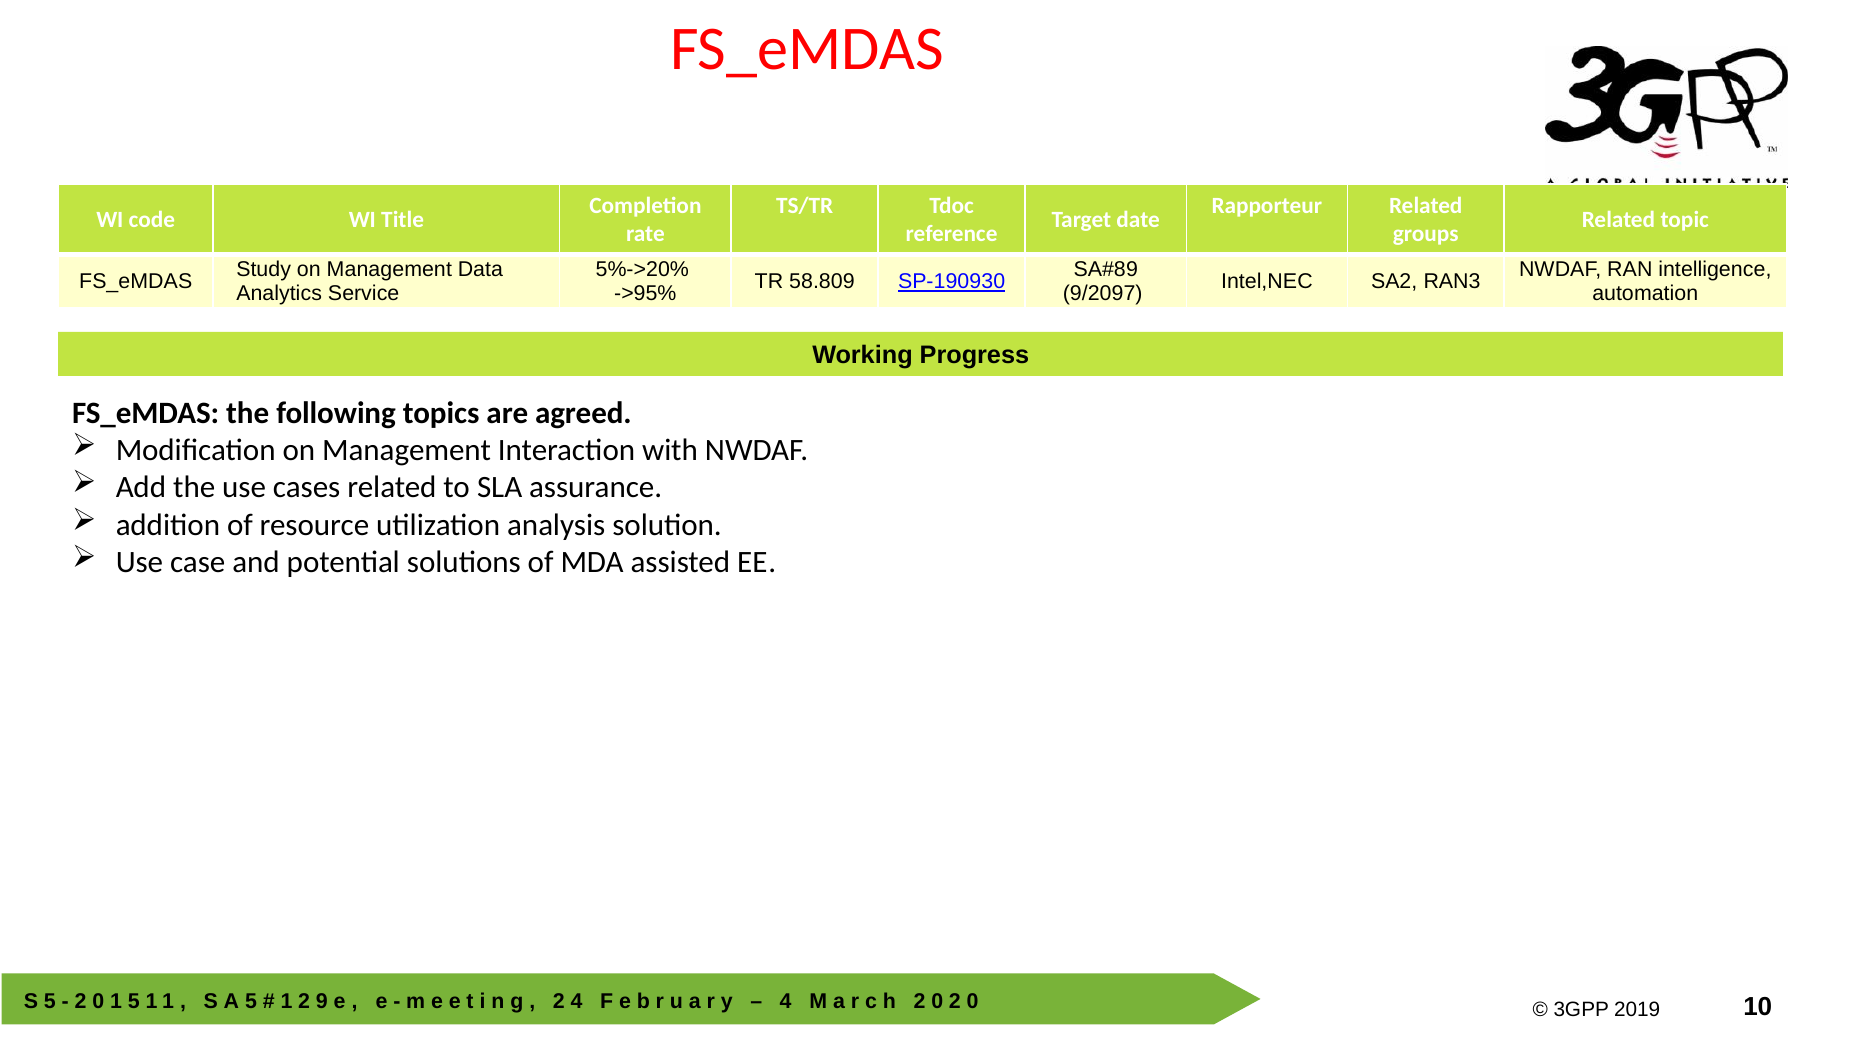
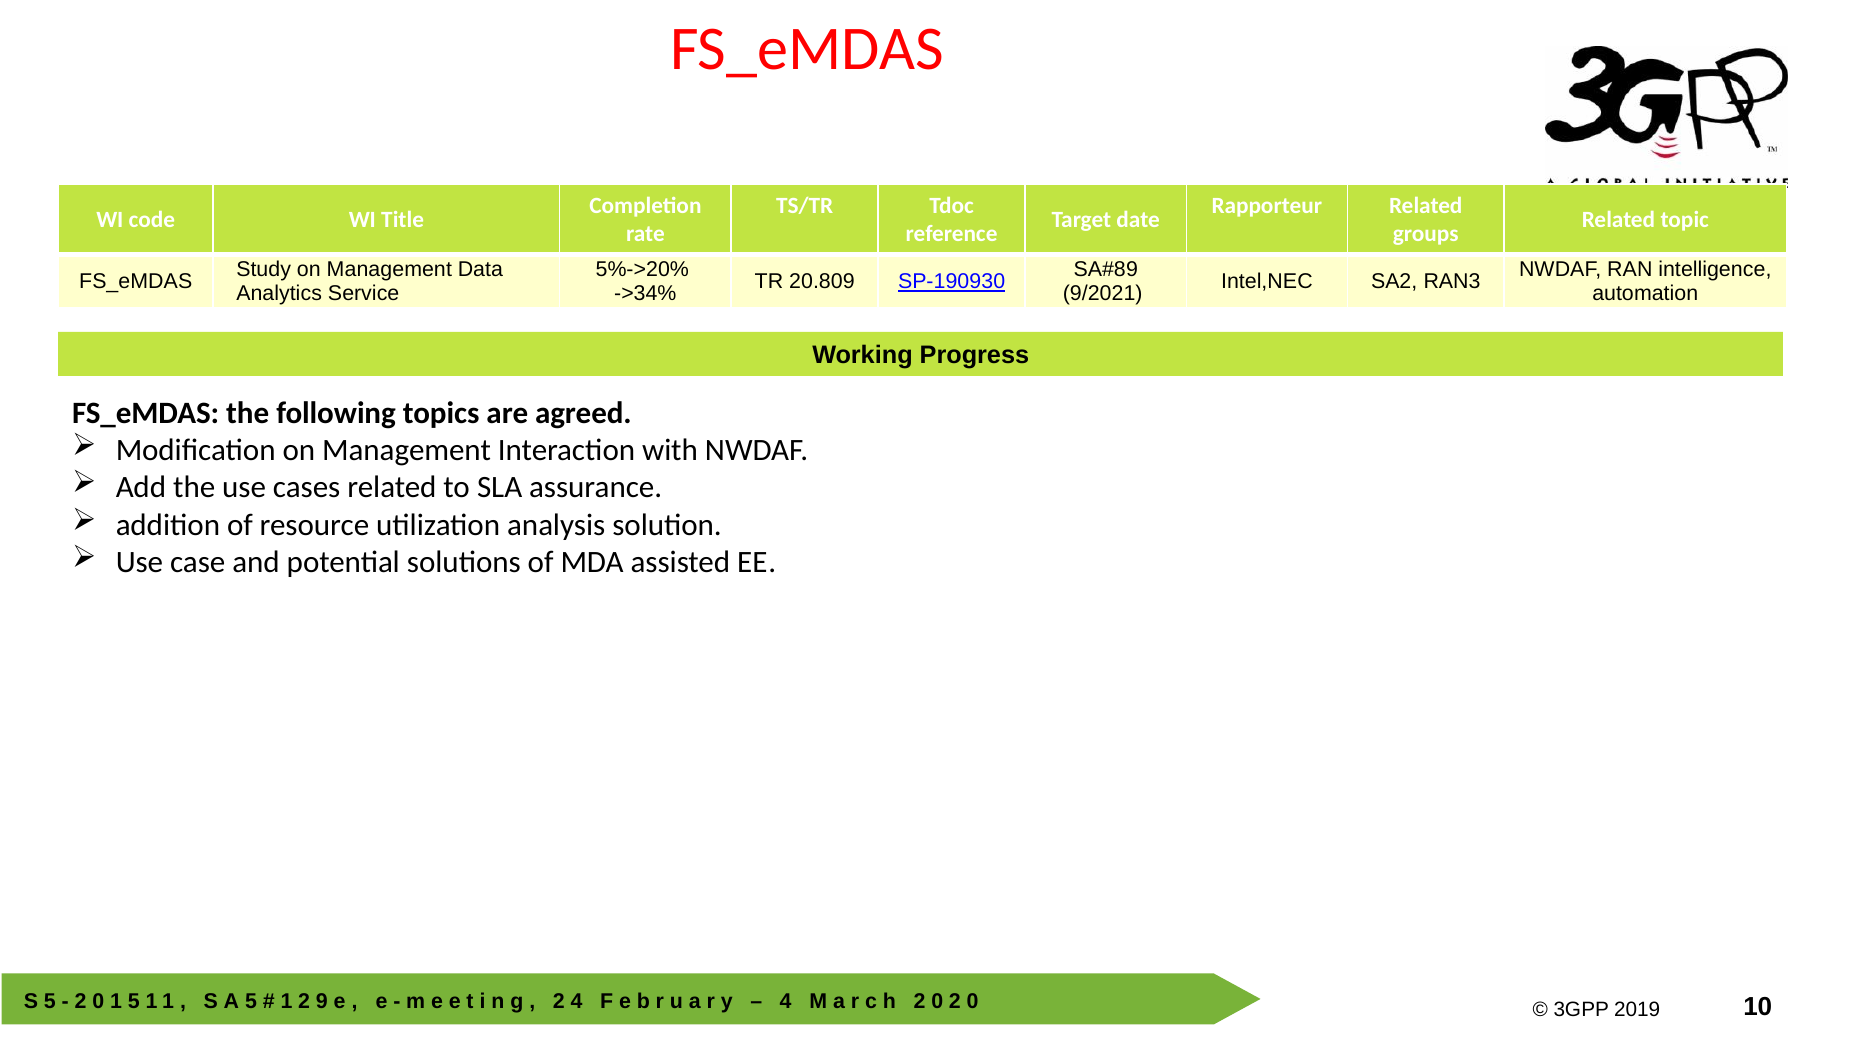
58.809: 58.809 -> 20.809 (822, 282)
->95%: ->95% -> ->34% (645, 294)
9/2097: 9/2097 -> 9/2021 (1103, 294)
